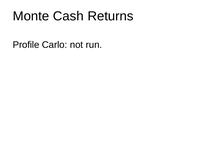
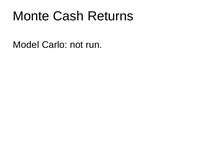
Profile: Profile -> Model (26, 45)
